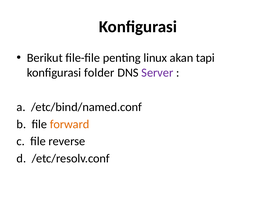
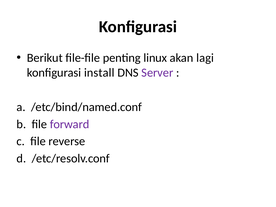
tapi: tapi -> lagi (205, 58)
folder: folder -> install (99, 73)
forward colour: orange -> purple (70, 124)
